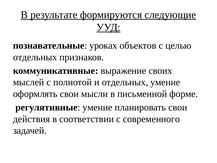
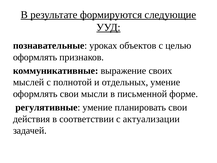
отдельных: отдельных -> оформлять (35, 57)
современного: современного -> актуализации (151, 119)
